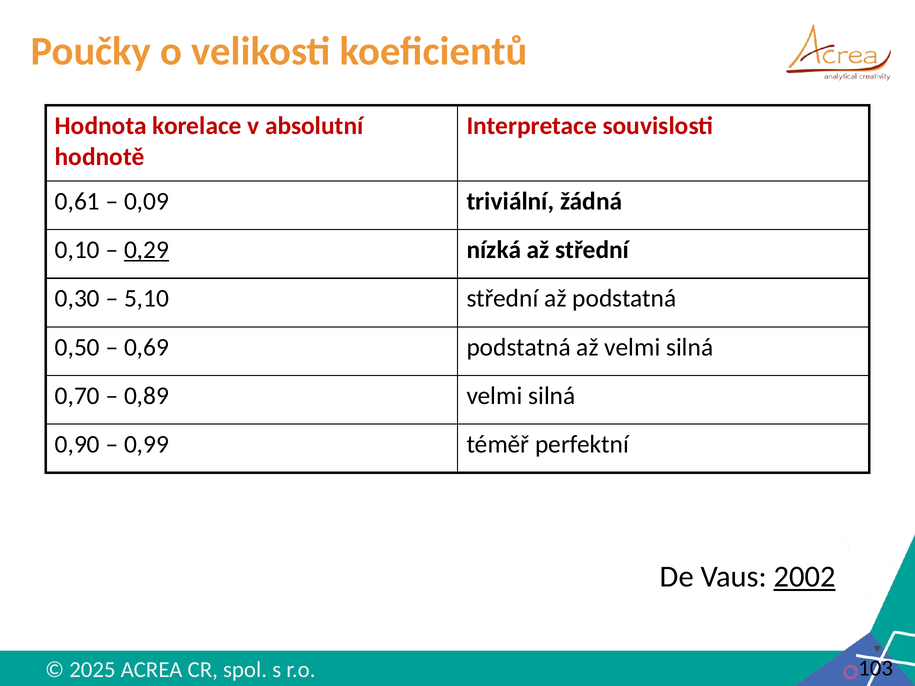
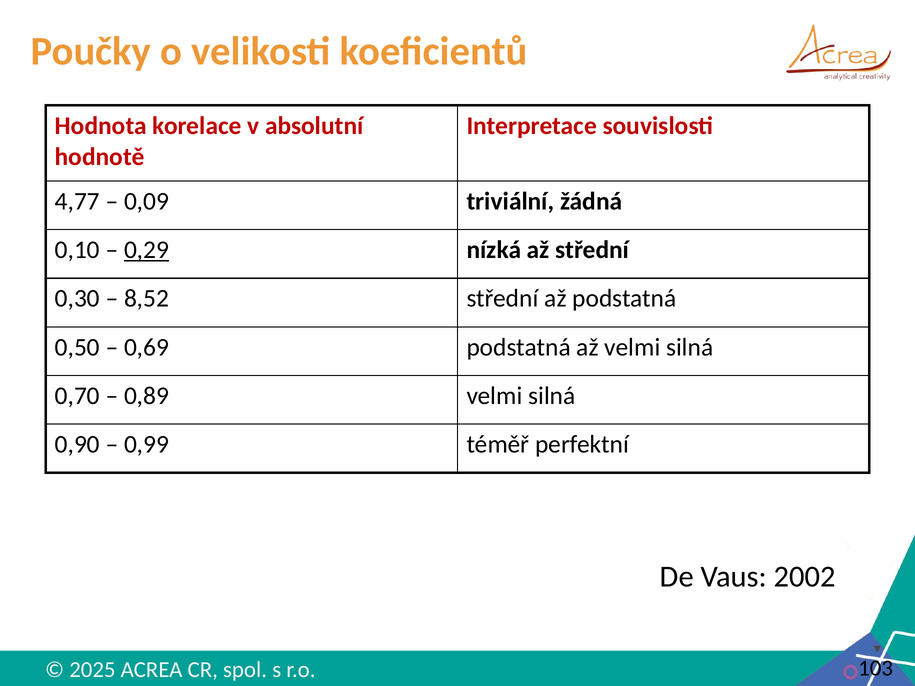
0,61: 0,61 -> 4,77 (77, 201)
5,10: 5,10 -> 8,52 (147, 299)
2002 underline: present -> none (805, 577)
